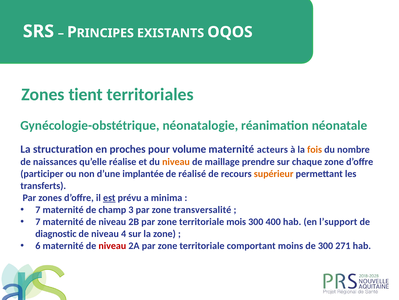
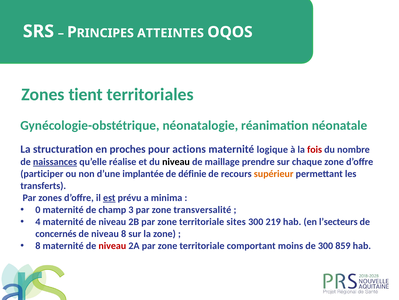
EXISTANTS: EXISTANTS -> ATTEINTES (171, 33)
volume: volume -> actions (189, 149)
acteurs: acteurs -> logique (272, 149)
fois colour: orange -> red (315, 149)
naissances underline: none -> present (55, 161)
niveau colour: orange -> black (176, 161)
réalisé: réalisé -> définie (192, 173)
7: 7 -> 0 (38, 209)
7: 7 -> 4 (38, 221)
mois: mois -> sites (236, 221)
400: 400 -> 219 (273, 221)
l’support: l’support -> l’secteurs (338, 221)
diagnostic: diagnostic -> concernés (56, 233)
niveau 4: 4 -> 8 (124, 233)
6: 6 -> 8 (38, 245)
271: 271 -> 859 (343, 245)
